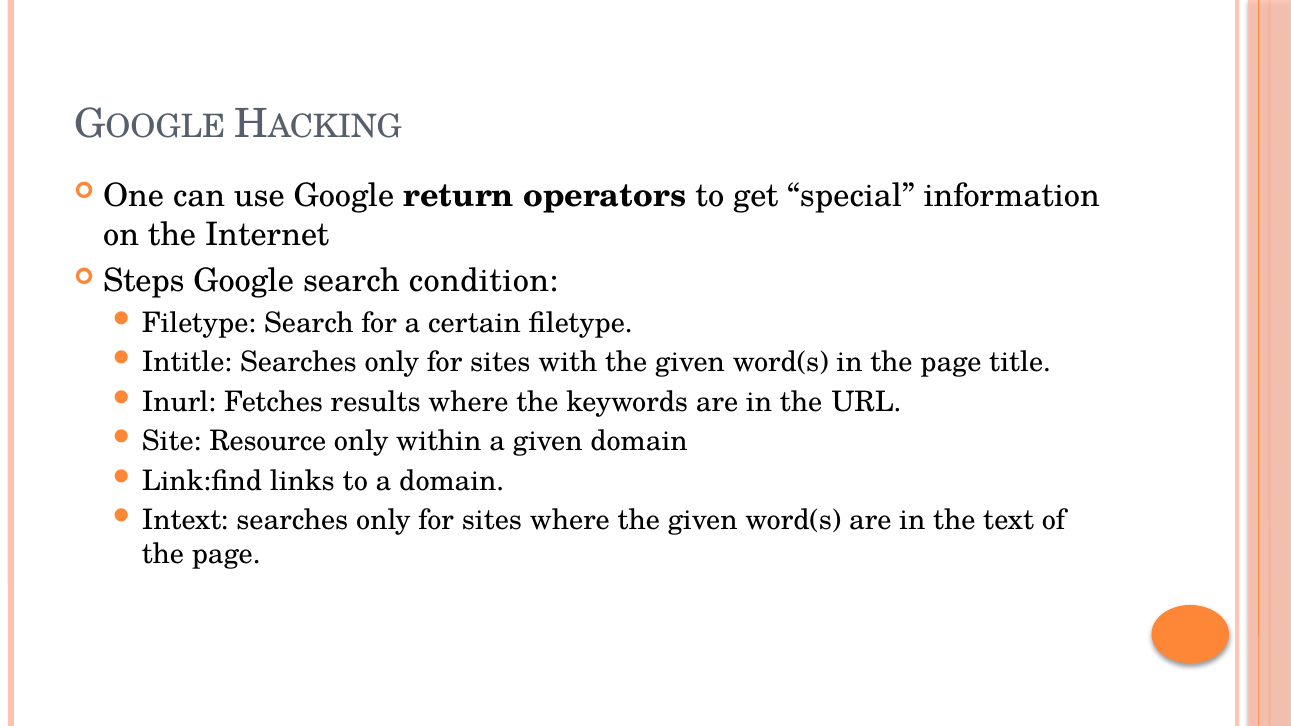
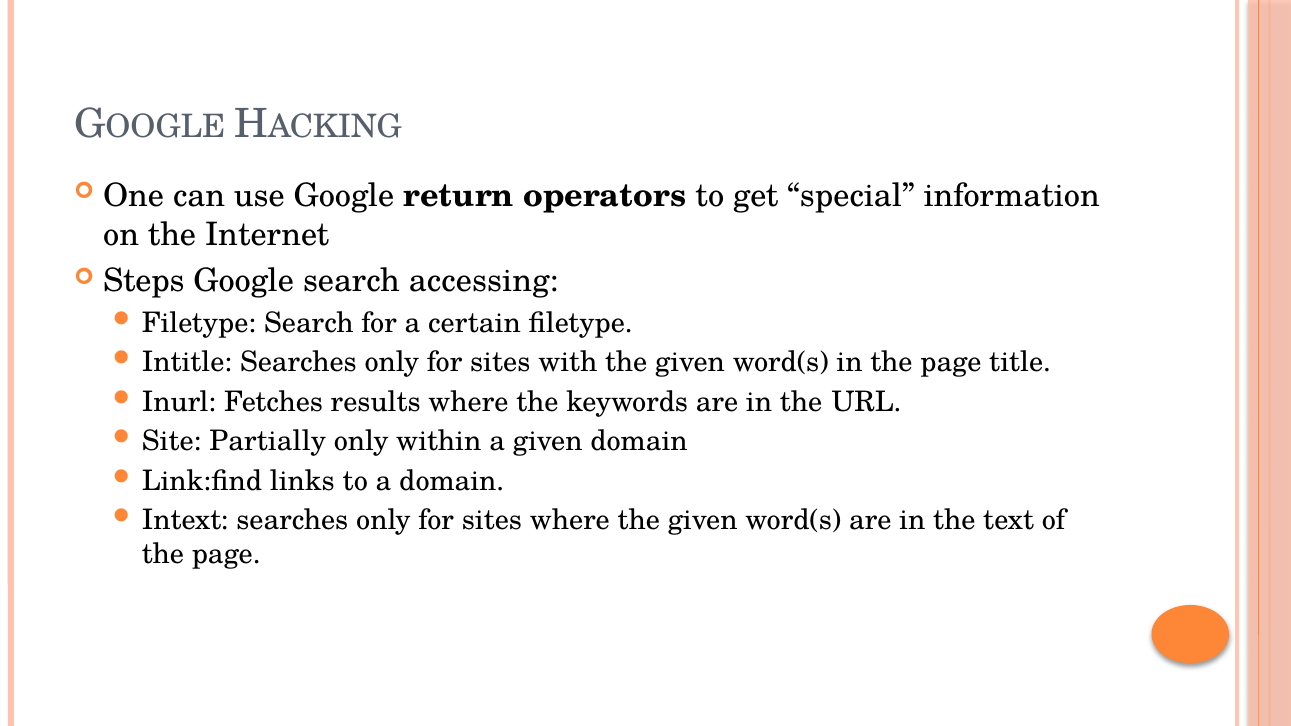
condition: condition -> accessing (484, 281)
Resource: Resource -> Partially (268, 442)
